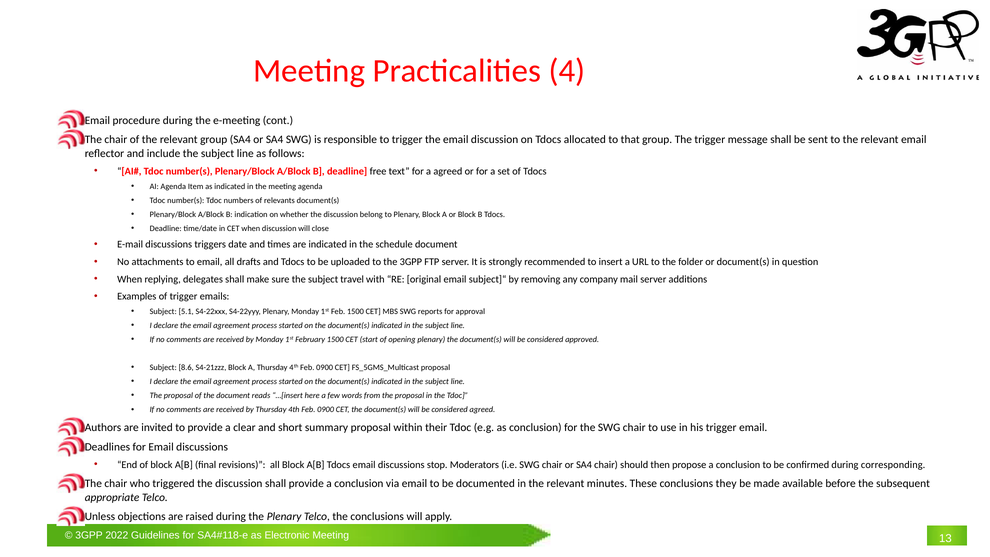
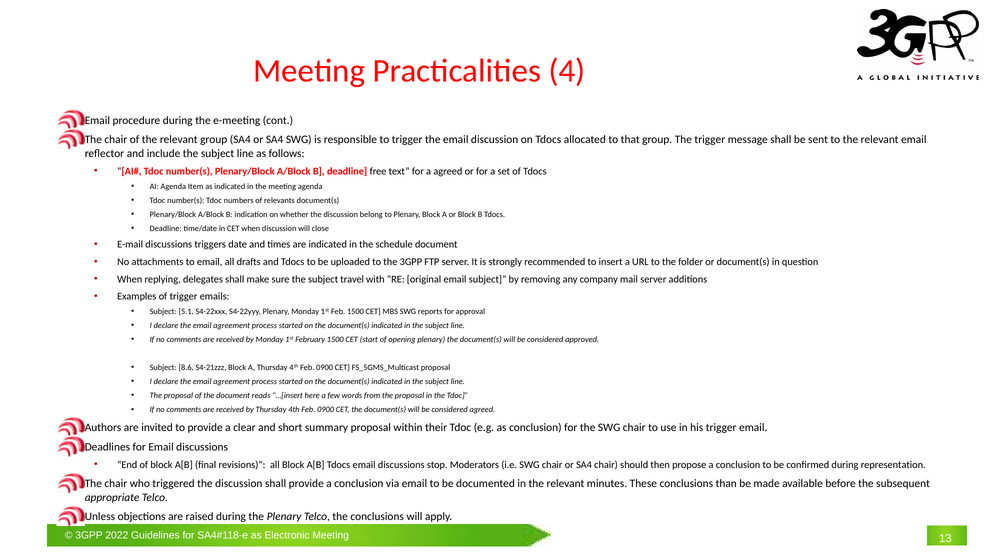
corresponding: corresponding -> representation (893, 465)
they: they -> than (726, 484)
